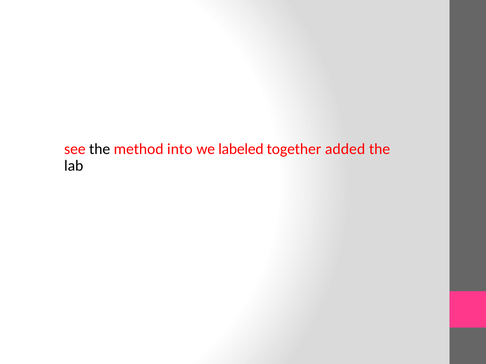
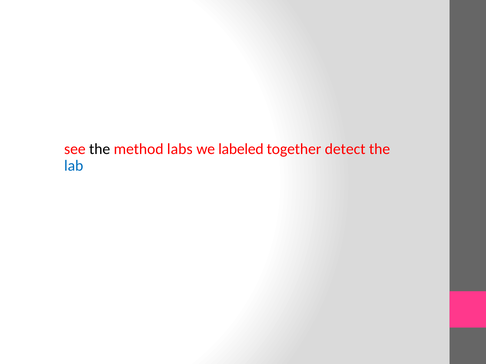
into: into -> labs (180, 149)
added: added -> detect (345, 149)
lab colour: black -> blue (74, 166)
